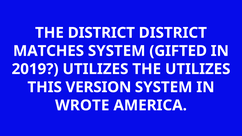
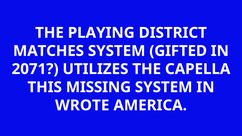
THE DISTRICT: DISTRICT -> PLAYING (101, 33)
2019: 2019 -> 2071 (35, 69)
THE UTILIZES: UTILIZES -> CAPELLA (198, 69)
VERSION: VERSION -> MISSING (98, 87)
